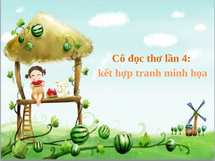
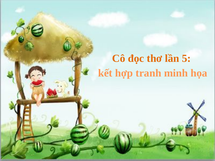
4: 4 -> 5 (186, 58)
